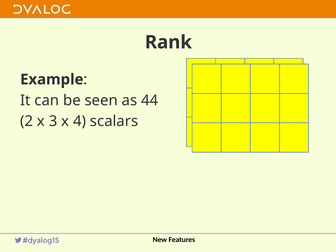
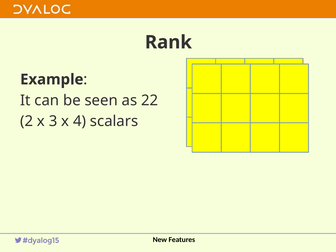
44: 44 -> 22 (150, 100)
